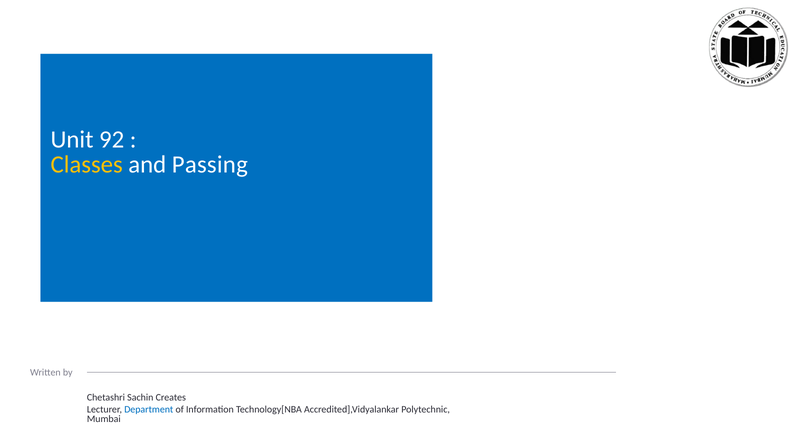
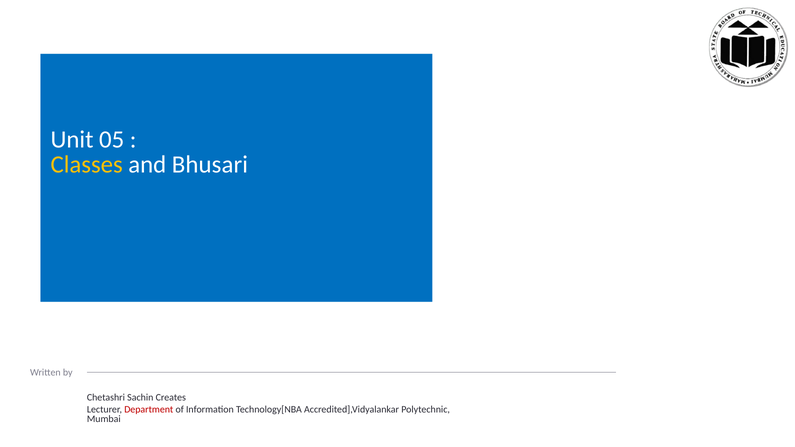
92: 92 -> 05 (112, 139)
Passing: Passing -> Bhusari (210, 165)
Department colour: blue -> red (149, 409)
